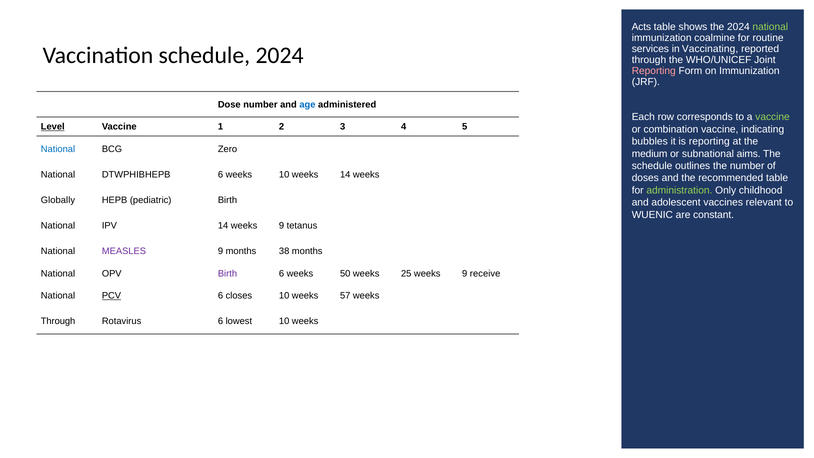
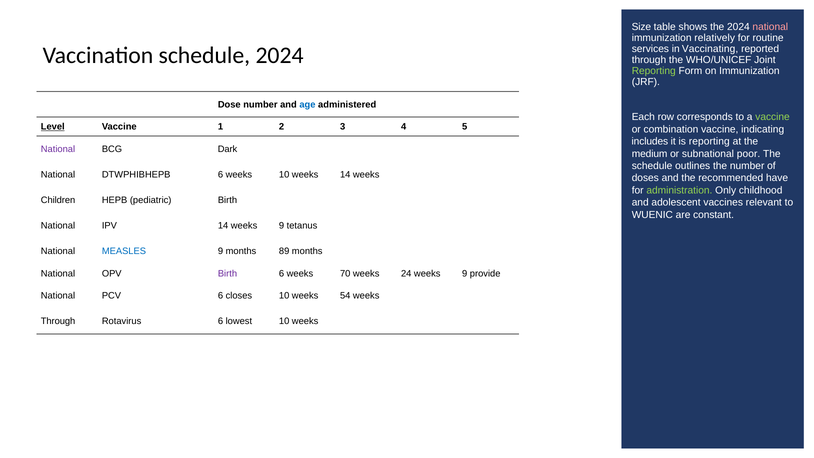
Acts: Acts -> Size (641, 27)
national colour: light green -> pink (770, 27)
coalmine: coalmine -> relatively (715, 38)
Reporting colour: pink -> light green (654, 71)
bubbles: bubbles -> includes (650, 141)
National colour: blue -> purple (58, 149)
Zero: Zero -> Dark (228, 149)
aims: aims -> poor (749, 154)
recommended table: table -> have (777, 178)
Globally: Globally -> Children (58, 200)
MEASLES colour: purple -> blue (124, 251)
38: 38 -> 89 (284, 251)
50: 50 -> 70 (345, 273)
25: 25 -> 24 (406, 273)
receive: receive -> provide (485, 273)
PCV underline: present -> none (111, 296)
57: 57 -> 54 (345, 296)
